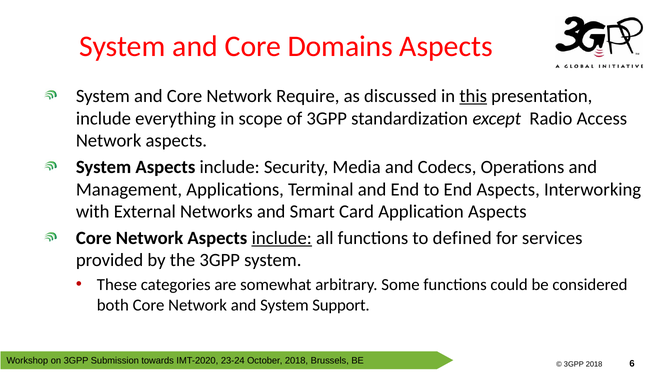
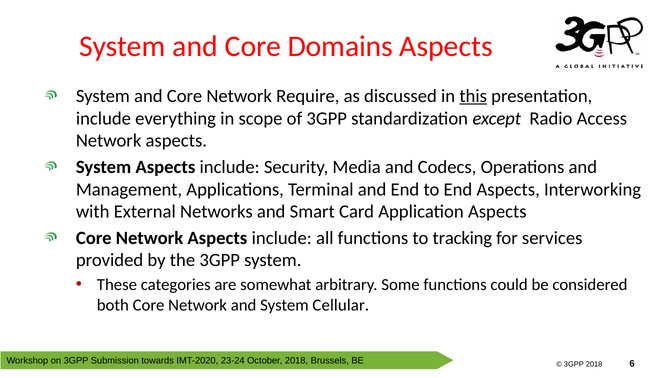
include underline: present -> none (282, 238)
defined: defined -> tracking (462, 238)
Support: Support -> Cellular (341, 305)
